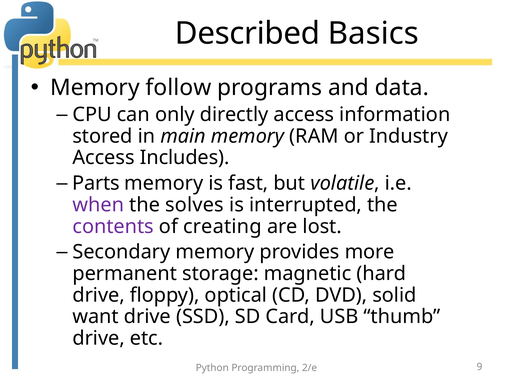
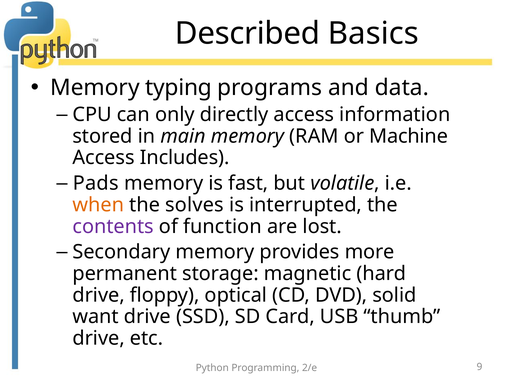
follow: follow -> typing (179, 87)
Industry: Industry -> Machine (409, 136)
Parts: Parts -> Pads (96, 183)
when colour: purple -> orange (98, 205)
creating: creating -> function (222, 226)
